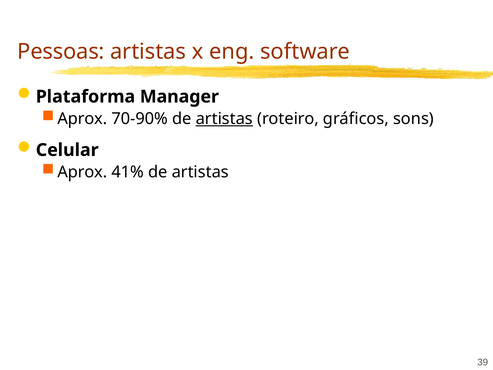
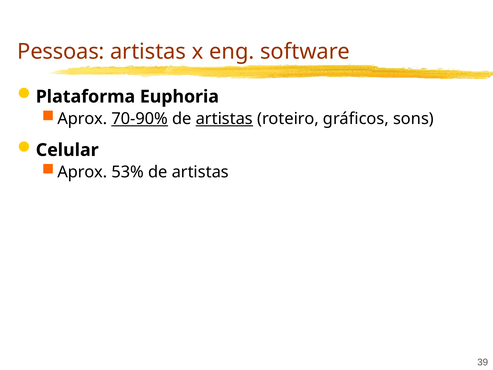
Manager: Manager -> Euphoria (179, 97)
70-90% underline: none -> present (140, 119)
41%: 41% -> 53% (128, 172)
